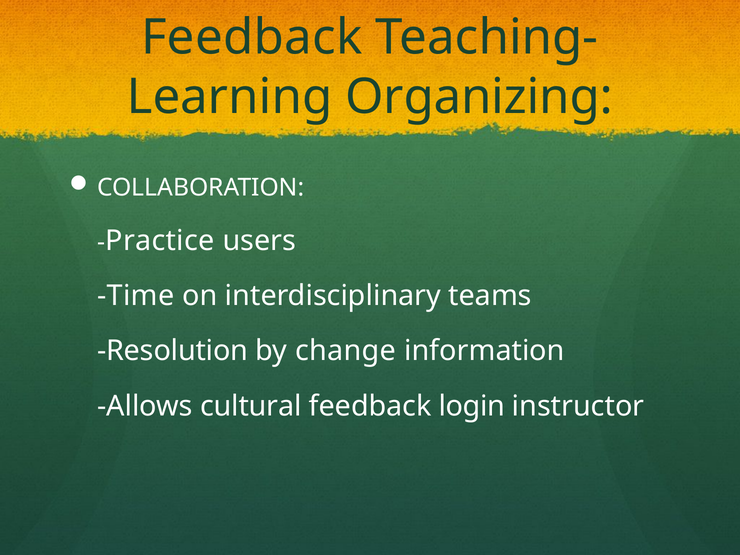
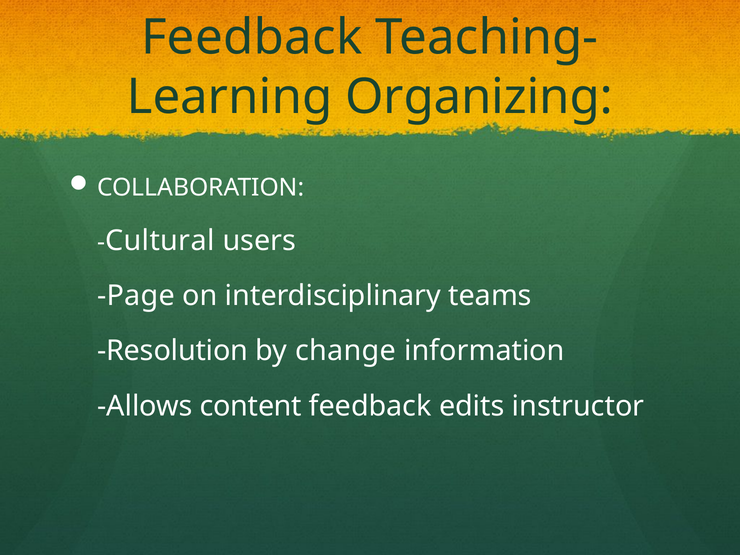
Practice: Practice -> Cultural (160, 241)
Time: Time -> Page (136, 296)
cultural: cultural -> content (251, 406)
login: login -> edits (472, 406)
